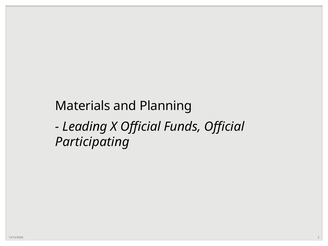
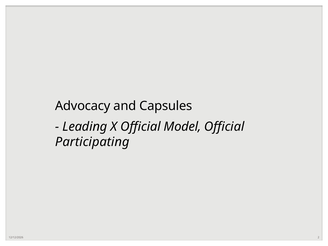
Materials: Materials -> Advocacy (83, 106)
Planning: Planning -> Capsules (166, 106)
Funds: Funds -> Model (182, 127)
